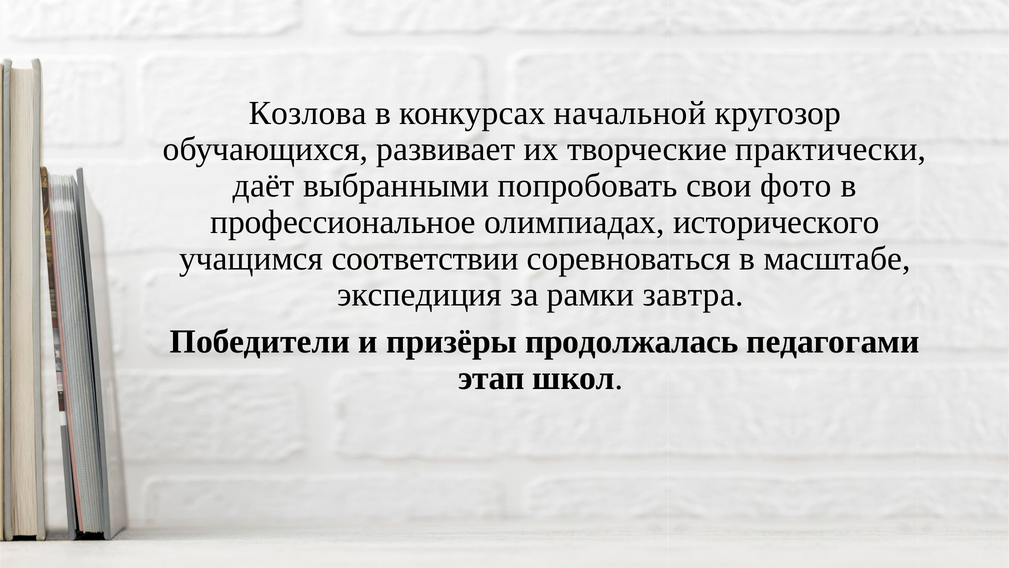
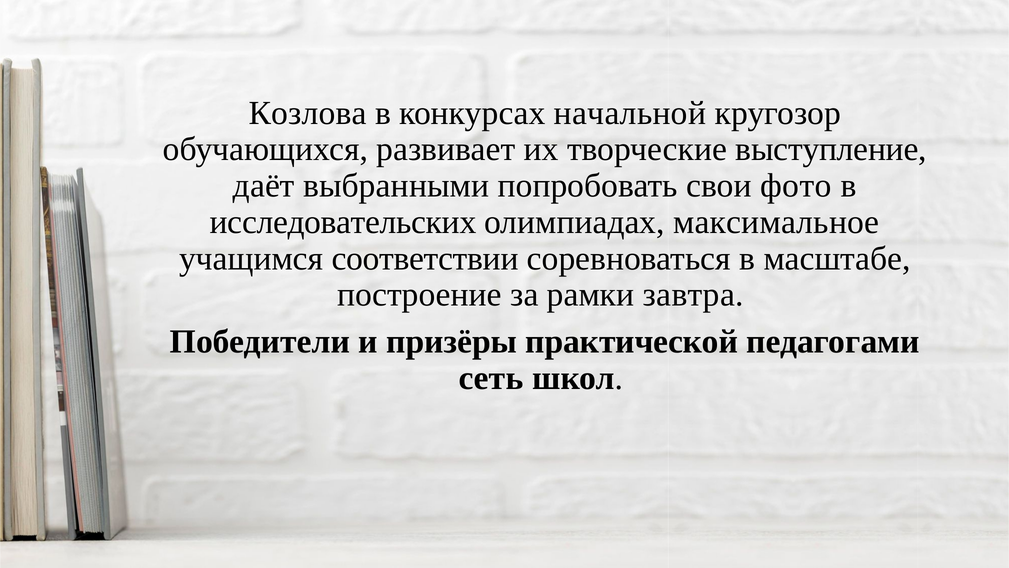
практически: практически -> выступление (831, 149)
профессиональное: профессиональное -> исследовательских (343, 222)
исторического: исторического -> максимальное (776, 222)
экспедиция: экспедиция -> построение (419, 295)
продолжалась: продолжалась -> практической (632, 341)
этап: этап -> сеть (491, 378)
